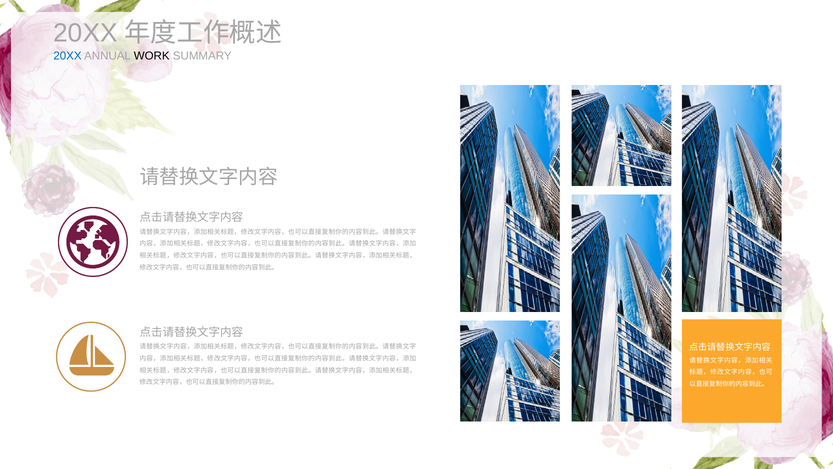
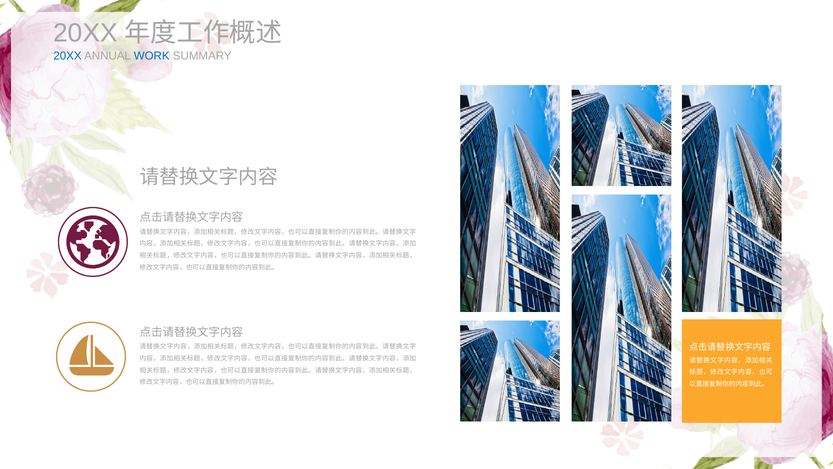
WORK colour: black -> blue (152, 56)
